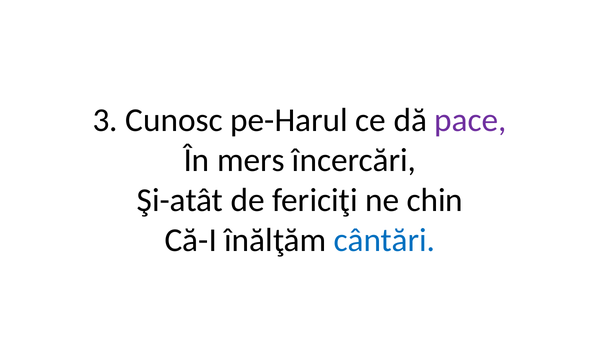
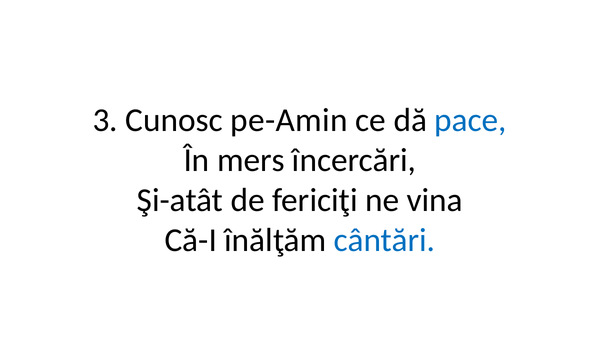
pe-Harul: pe-Harul -> pe-Amin (289, 120)
pace colour: purple -> blue (471, 120)
chin: chin -> vina (435, 200)
